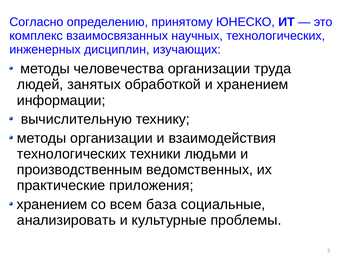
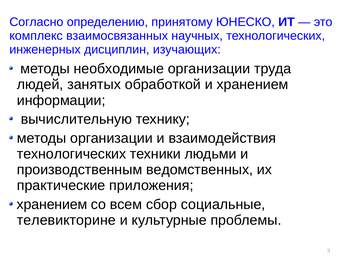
человечества: человечества -> необходимые (119, 69)
база: база -> сбор (161, 205)
анализировать: анализировать -> телевикторине (66, 220)
